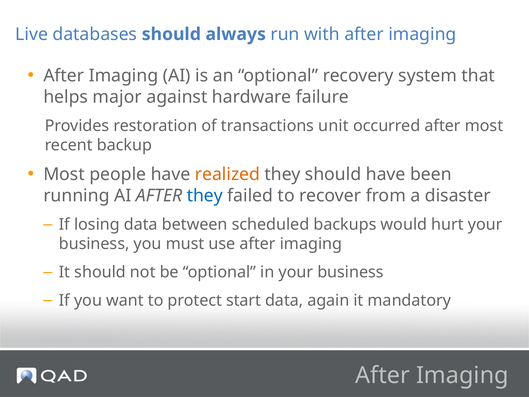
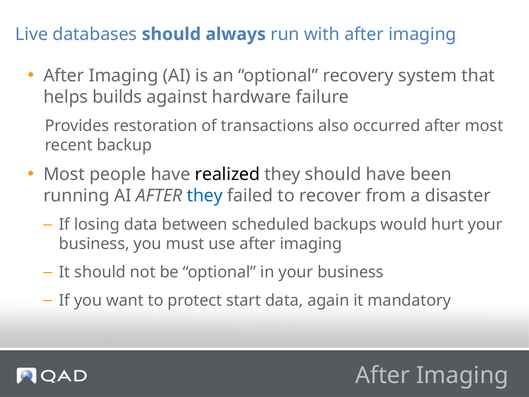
major: major -> builds (117, 97)
unit: unit -> also (334, 126)
realized colour: orange -> black (228, 174)
